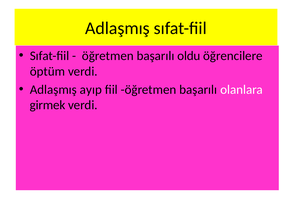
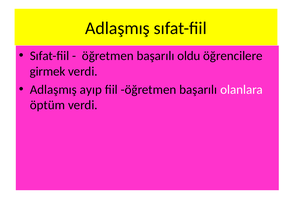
öptüm: öptüm -> girmek (48, 71)
girmek: girmek -> öptüm (47, 105)
